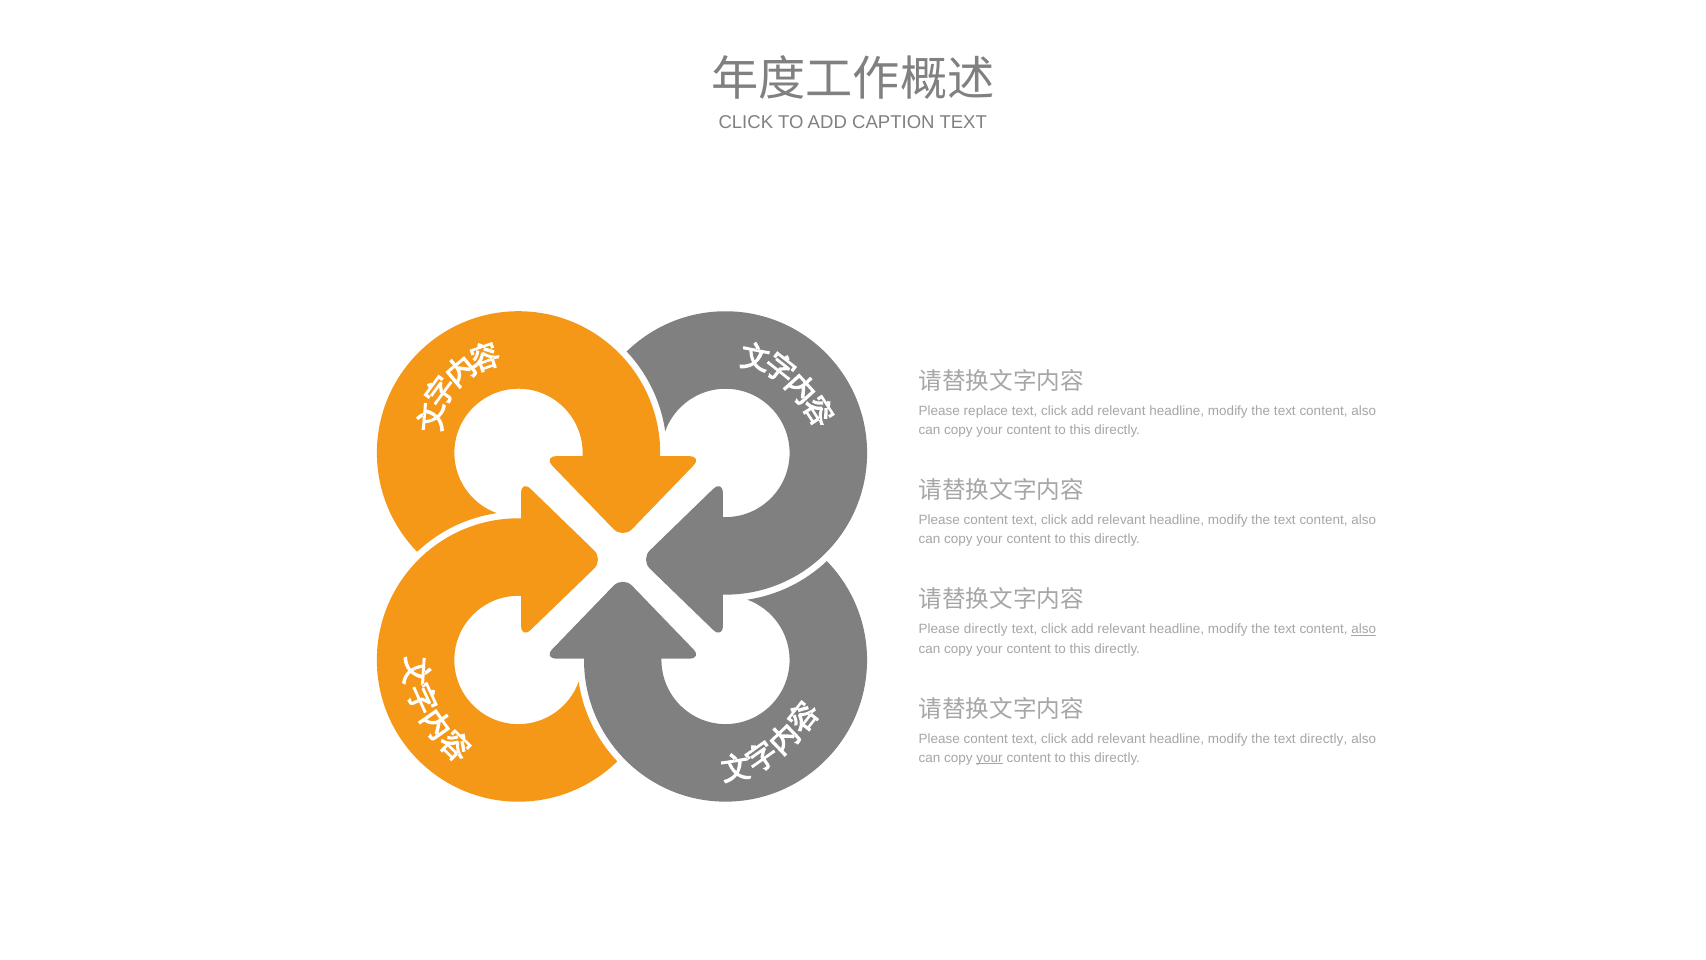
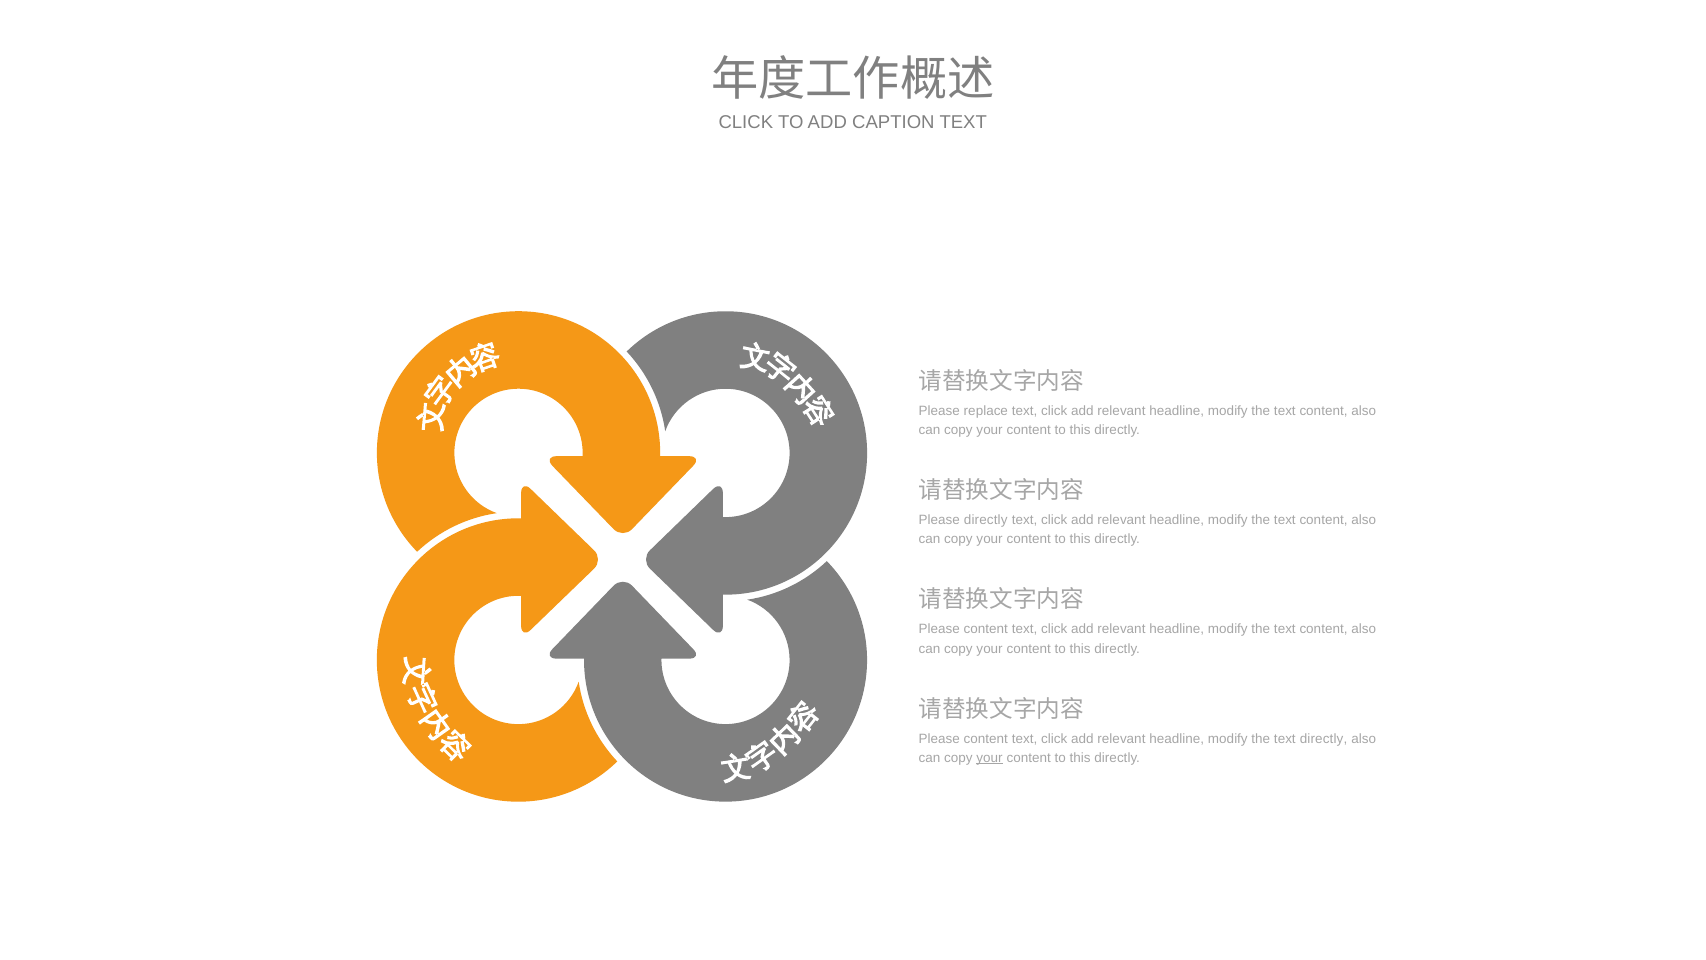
content: content -> directly (986, 520)
directly: directly -> content (986, 629)
also underline: present -> none (1364, 629)
